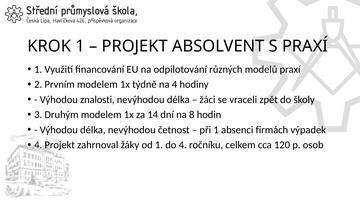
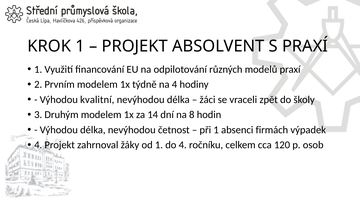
znalosti: znalosti -> kvalitní (97, 99)
